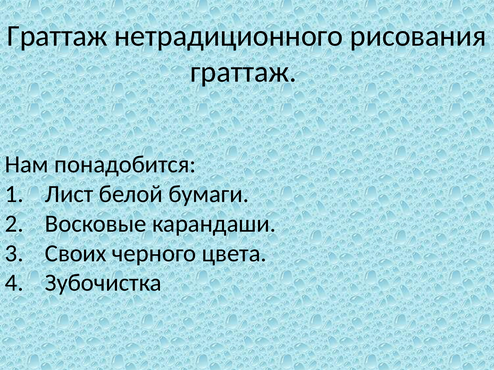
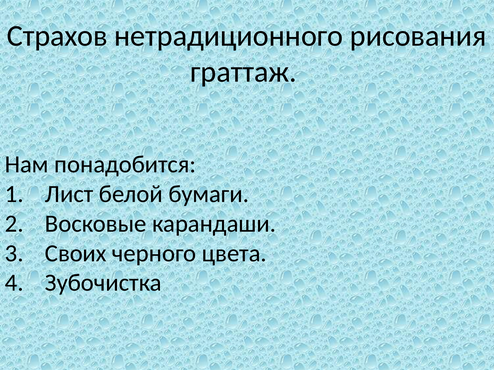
Граттаж: Граттаж -> Страхов (57, 36)
